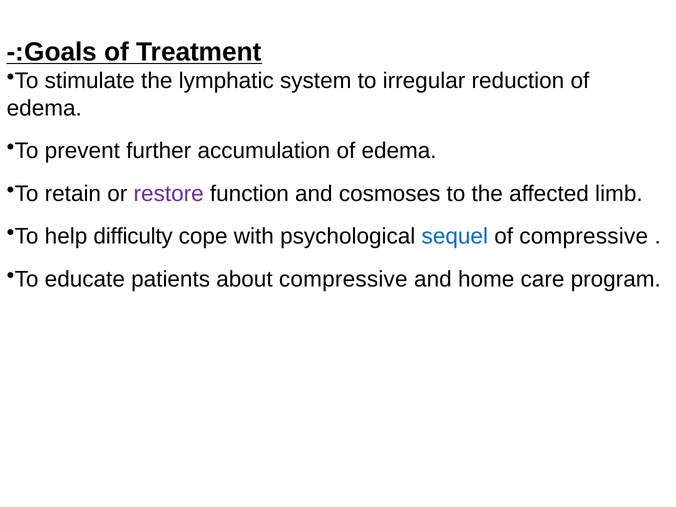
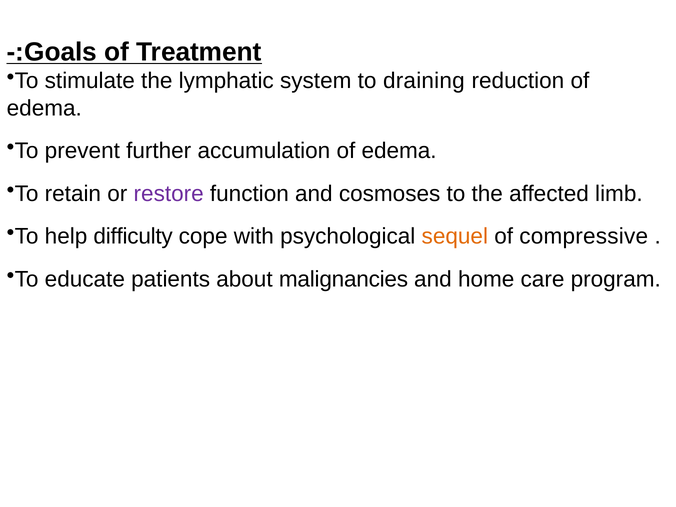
irregular: irregular -> draining (424, 81)
sequel colour: blue -> orange (455, 237)
about compressive: compressive -> malignancies (343, 279)
